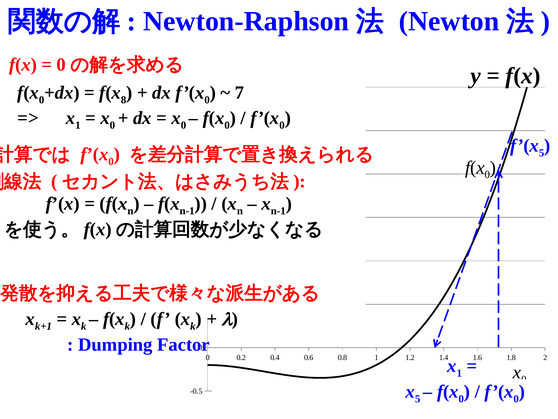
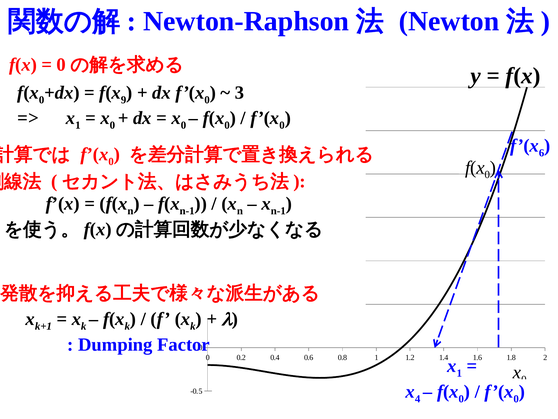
8: 8 -> 9 (124, 100)
7: 7 -> 3 (240, 93)
f’(x 5: 5 -> 6 (542, 153)
5: 5 -> 4 (418, 398)
